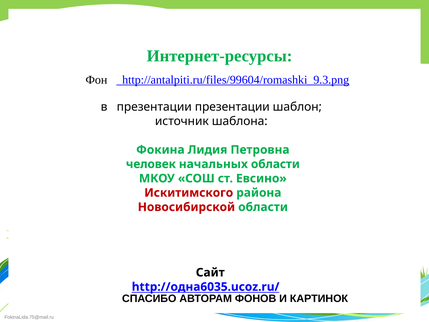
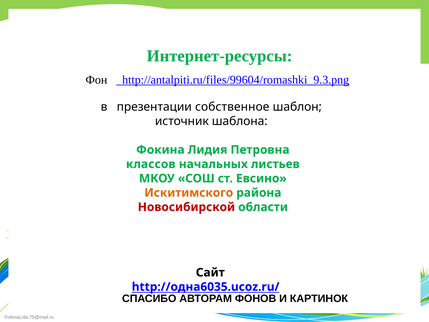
презентации презентации: презентации -> собственное (232, 107)
человек: человек -> классов (151, 164)
начальных области: области -> листьев (275, 164)
Искитимского colour: red -> orange (189, 193)
